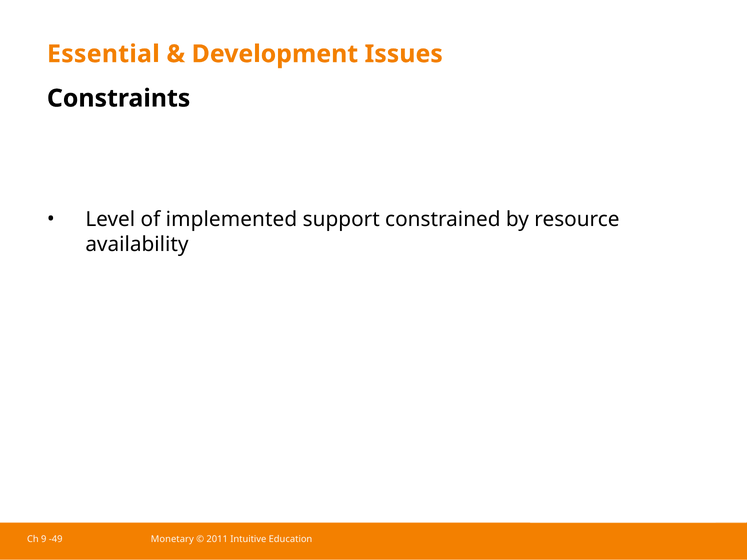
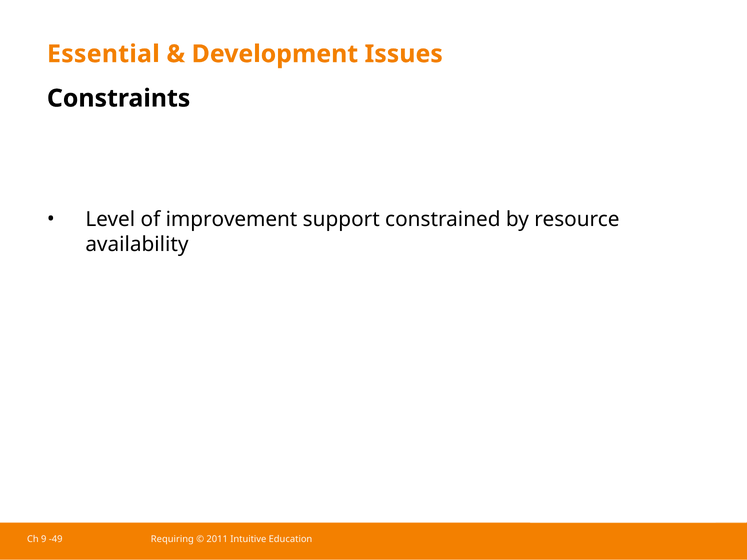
implemented: implemented -> improvement (232, 219)
Monetary: Monetary -> Requiring (172, 539)
